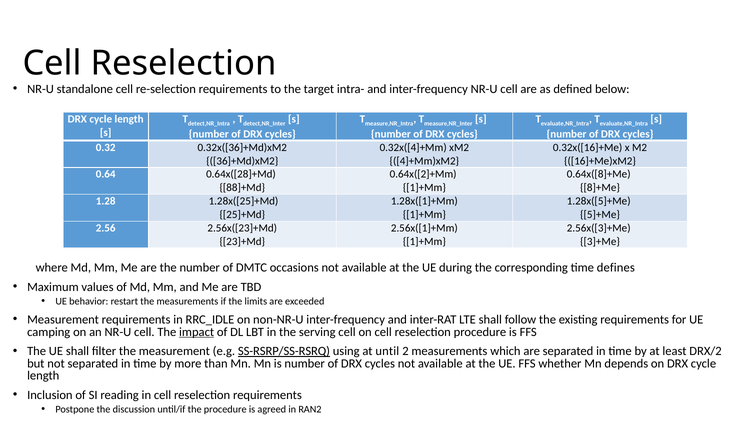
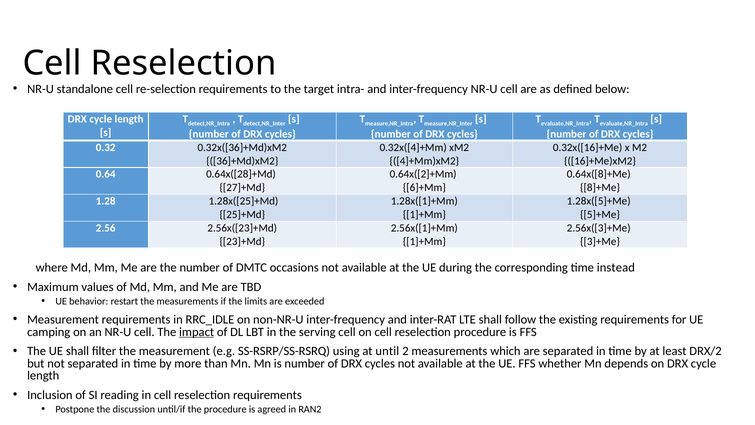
88]+Md: 88]+Md -> 27]+Md (242, 188)
1]+Mm: 1]+Mm -> 6]+Mm (424, 188)
defines: defines -> instead (616, 267)
SS-RSRP/SS-RSRQ underline: present -> none (284, 351)
